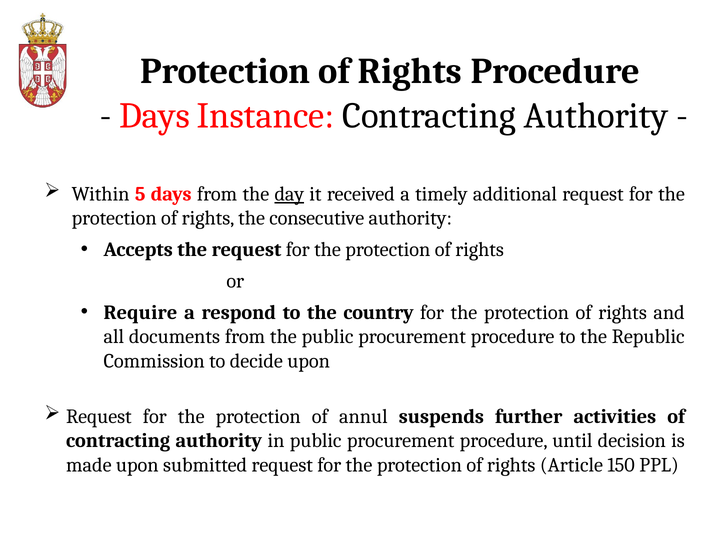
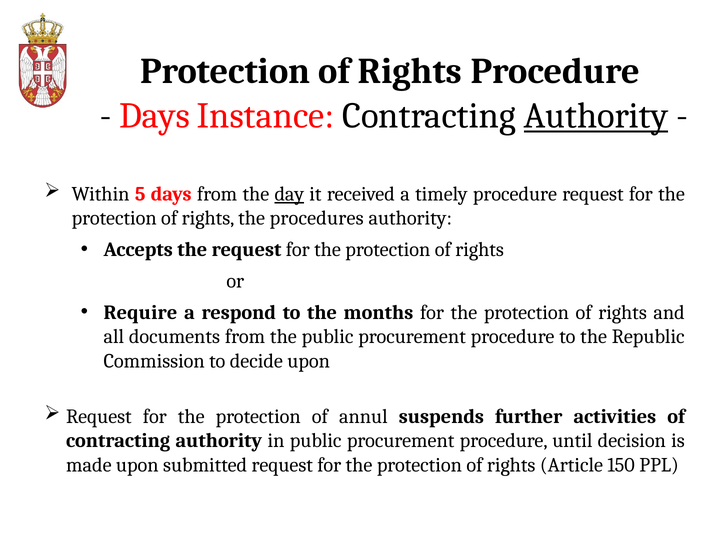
Authority underline: none -> present (596, 116)
timely additional: additional -> procedure (515, 194)
consecutive: consecutive -> procedures (317, 218)
country: country -> months (378, 312)
